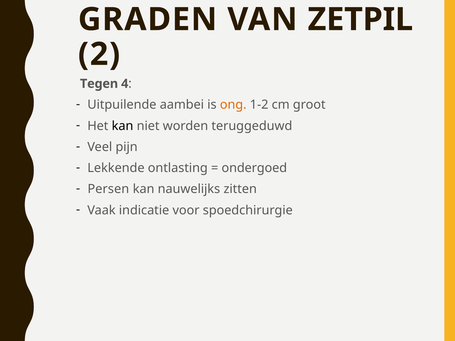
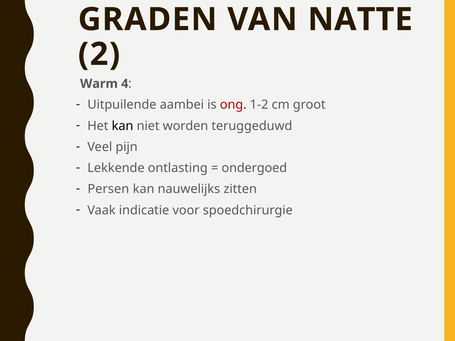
ZETPIL: ZETPIL -> NATTE (360, 19)
Tegen: Tegen -> Warm (99, 84)
ong colour: orange -> red (233, 105)
